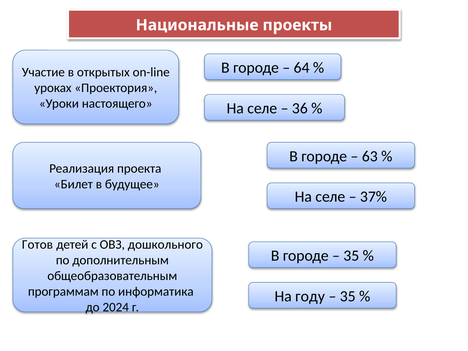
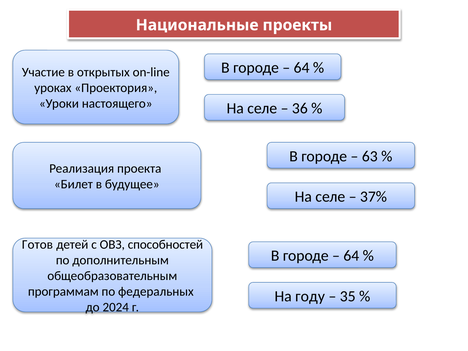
дошкольного: дошкольного -> способностей (165, 245)
35: 35 -> 64 (351, 256)
информатика: информатика -> федеральных (156, 291)
